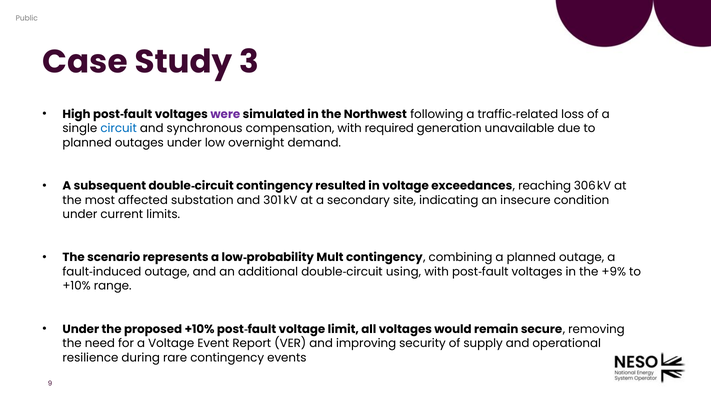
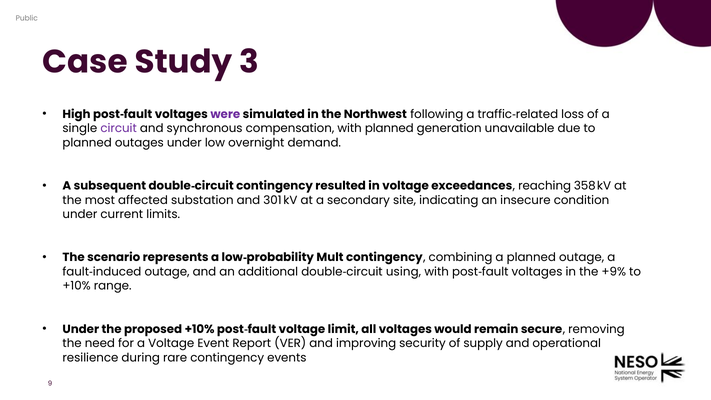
circuit colour: blue -> purple (119, 128)
with required: required -> planned (389, 128)
306: 306 -> 358 (585, 186)
